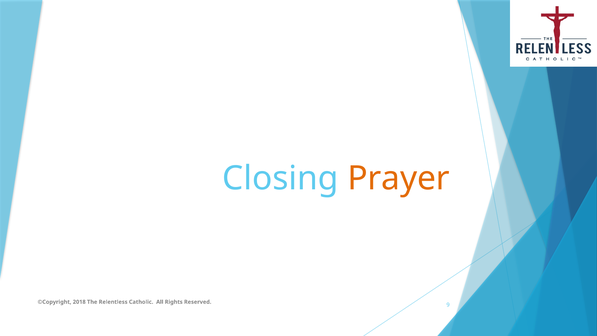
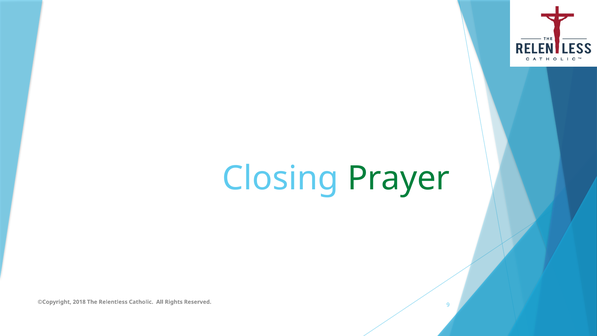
Prayer colour: orange -> green (399, 178)
